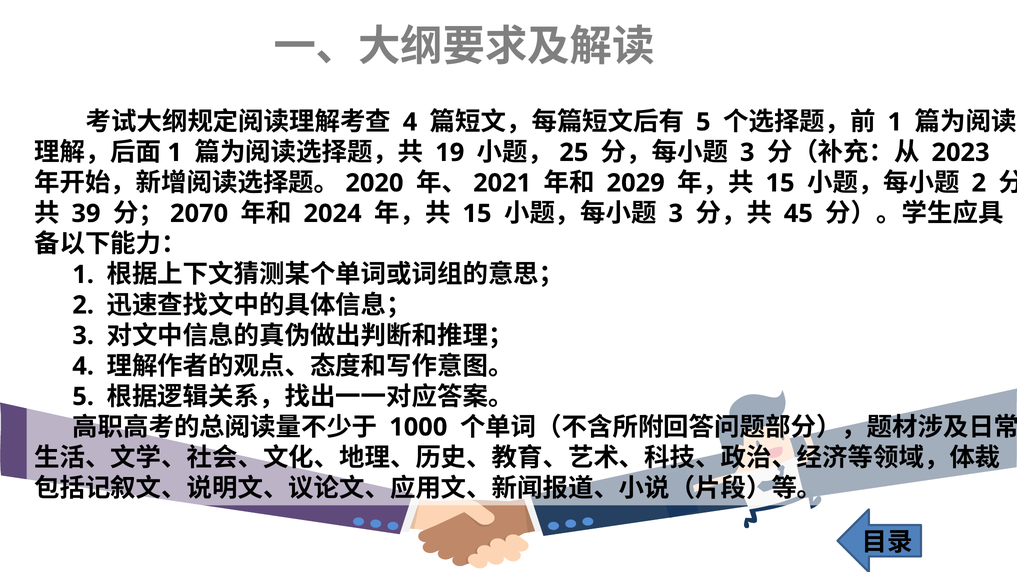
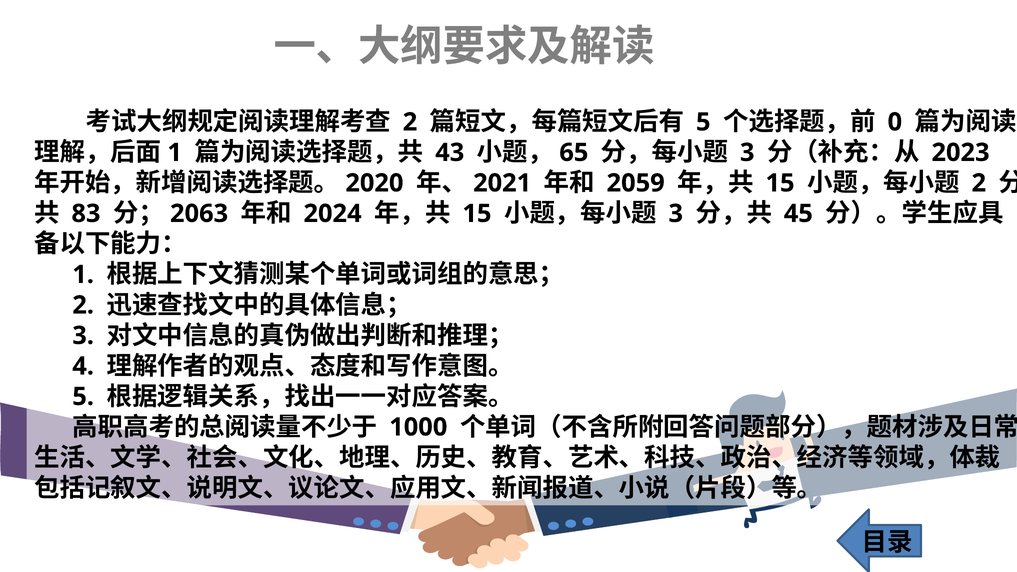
4: 4 -> 2 (410, 122)
1: 1 -> 0 (895, 122)
19: 19 -> 43 (450, 153)
25: 25 -> 65 (574, 153)
2029: 2029 -> 2059 (636, 183)
39: 39 -> 83 (86, 214)
2070: 2070 -> 2063 (199, 214)
